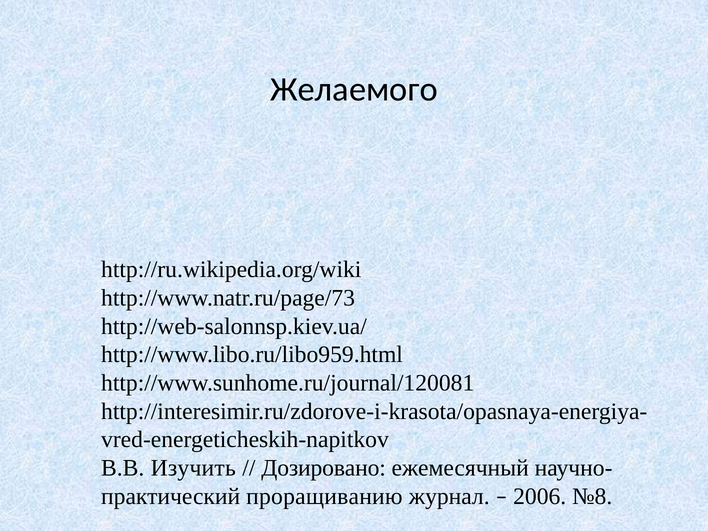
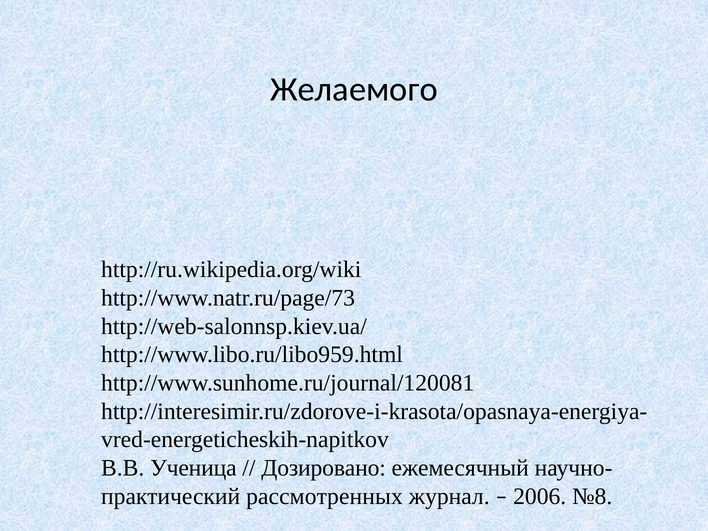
Изучить: Изучить -> Ученица (193, 468)
проращиванию: проращиванию -> рассмотренных (324, 496)
